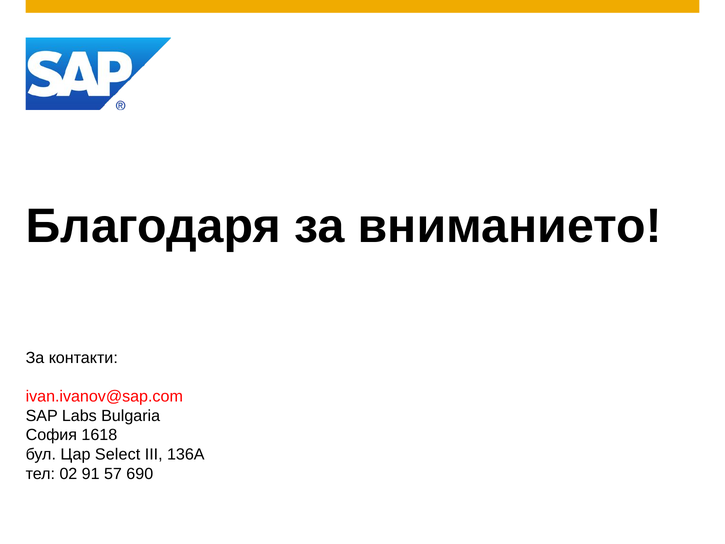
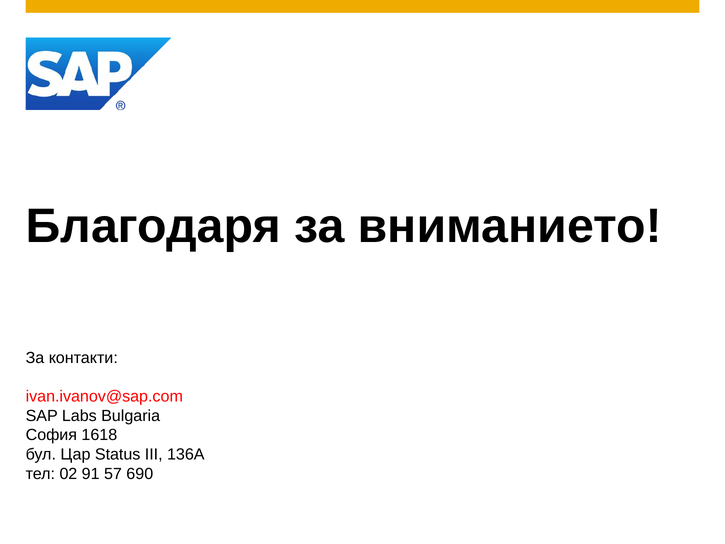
Select: Select -> Status (118, 454)
